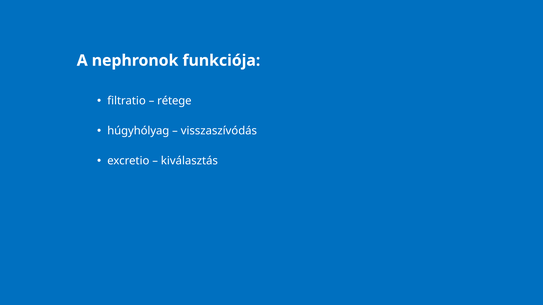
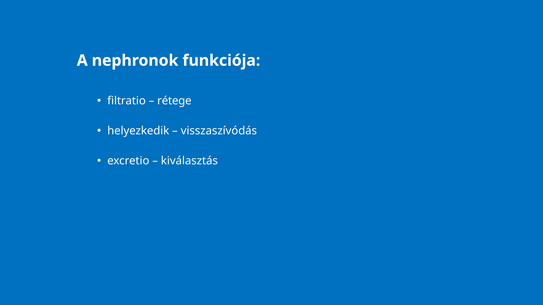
húgyhólyag: húgyhólyag -> helyezkedik (138, 131)
